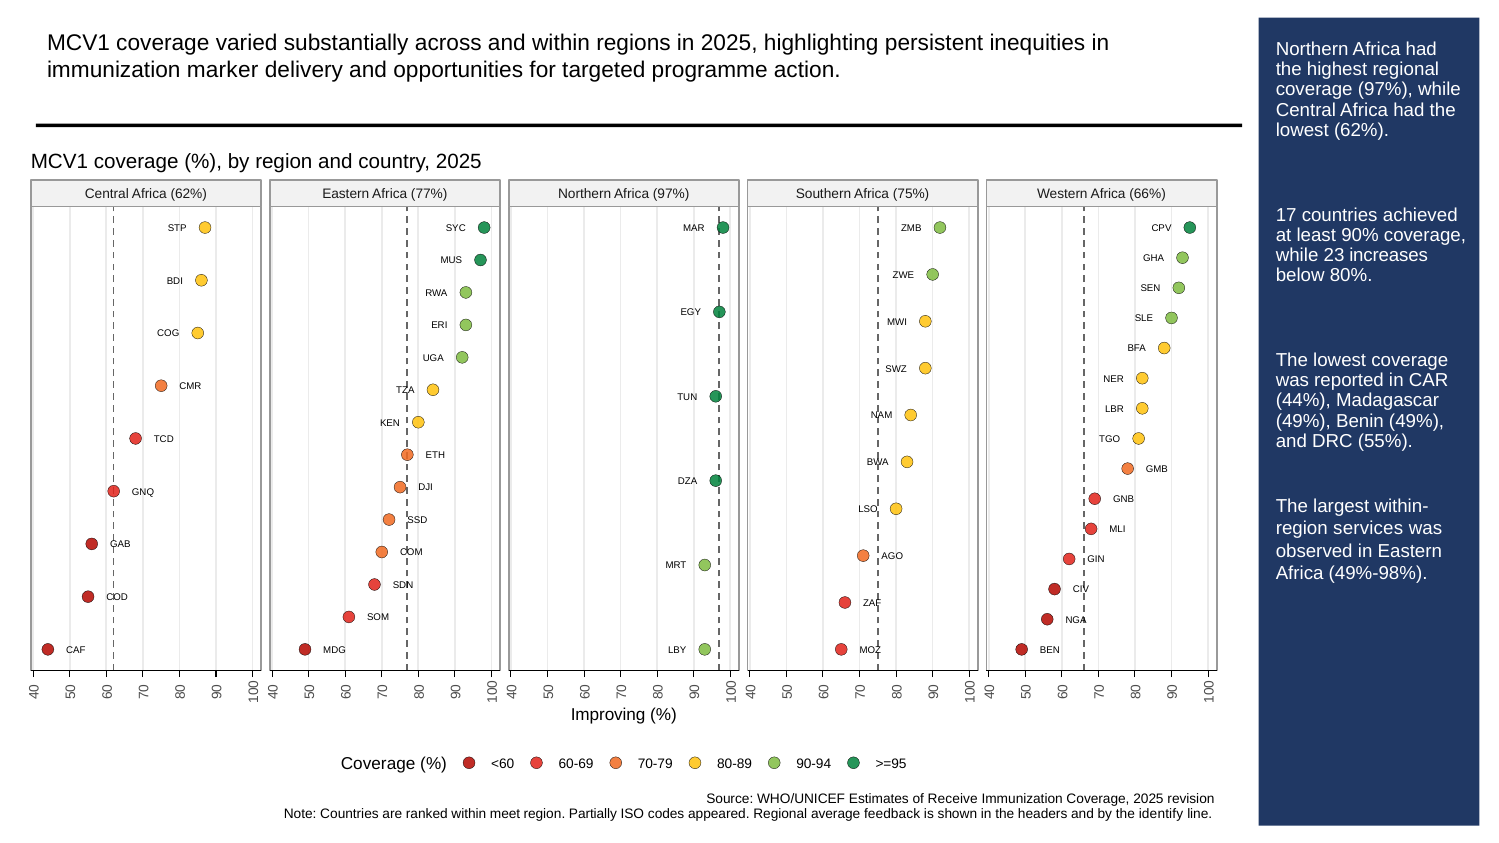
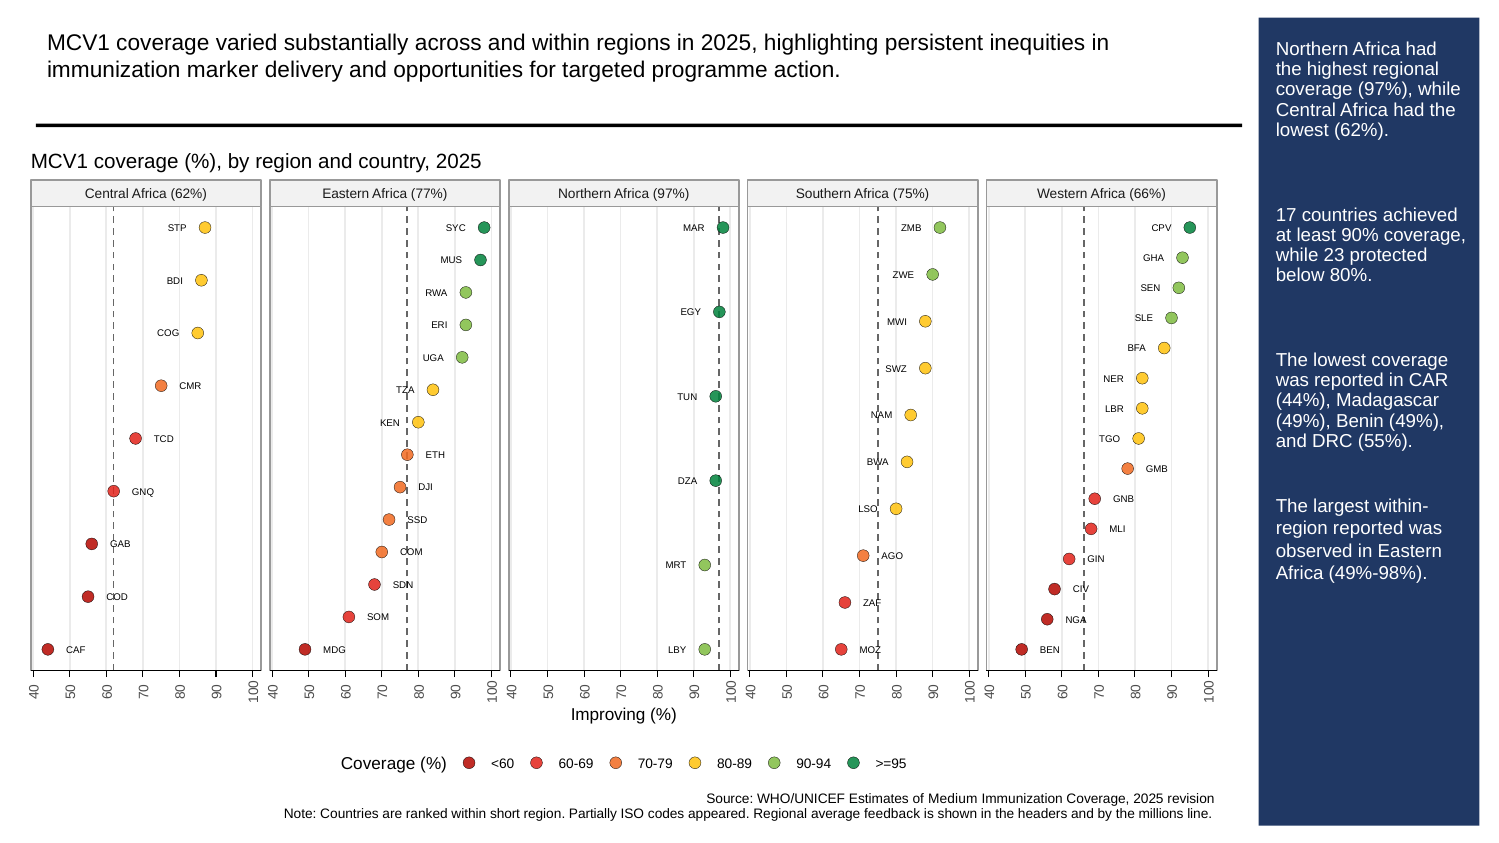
increases: increases -> protected (1388, 255)
region services: services -> reported (1368, 529)
Receive: Receive -> Medium (953, 799)
meet: meet -> short (505, 814)
identify: identify -> millions (1161, 814)
